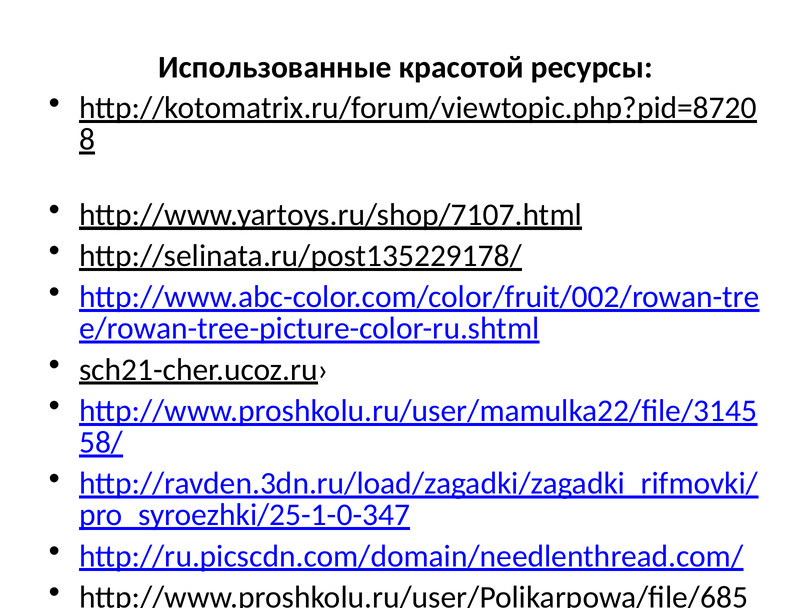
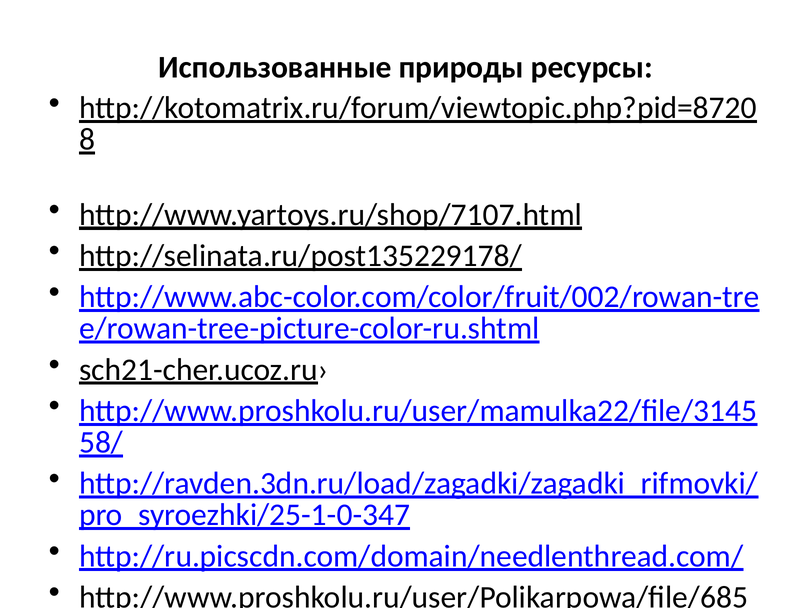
красотой: красотой -> природы (461, 67)
